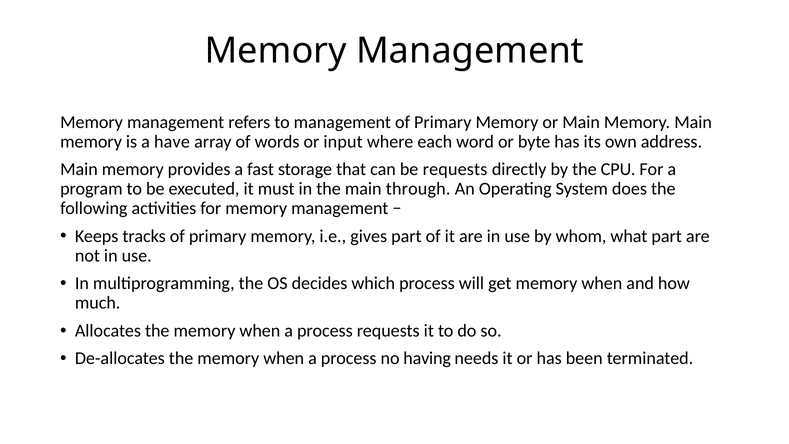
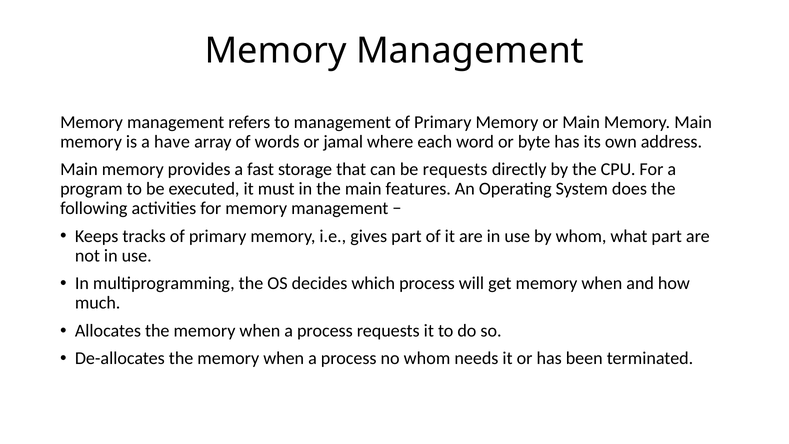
input: input -> jamal (343, 142)
through: through -> features (418, 189)
no having: having -> whom (427, 358)
